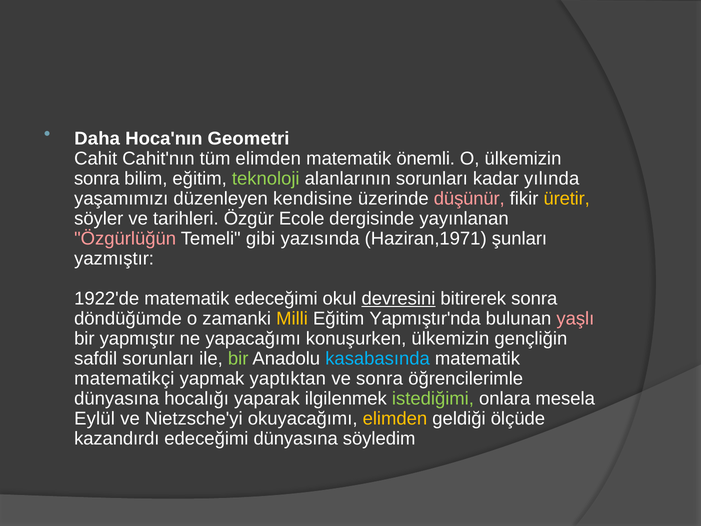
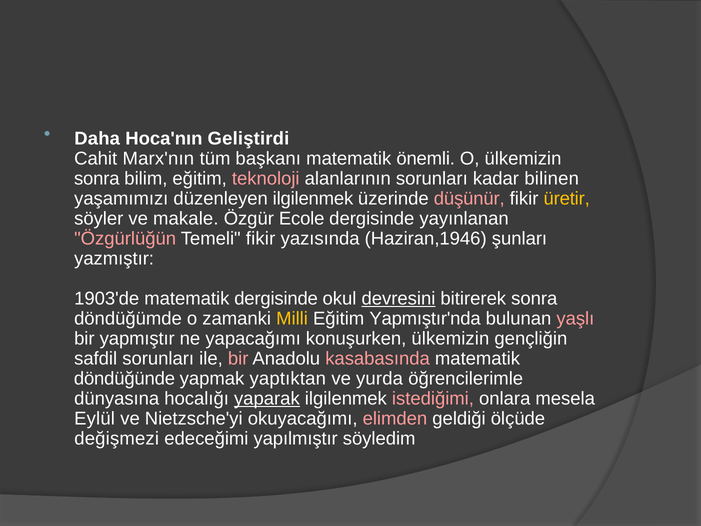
Geometri: Geometri -> Geliştirdi (248, 139)
Cahit'nın: Cahit'nın -> Marx'nın (158, 158)
tüm elimden: elimden -> başkanı (268, 158)
teknoloji colour: light green -> pink (266, 178)
yılında: yılında -> bilinen (552, 178)
düzenleyen kendisine: kendisine -> ilgilenmek (313, 198)
tarihleri: tarihleri -> makale (186, 218)
Temeli gibi: gibi -> fikir (261, 238)
Haziran,1971: Haziran,1971 -> Haziran,1946 (426, 238)
1922'de: 1922'de -> 1903'de (107, 298)
matematik edeceğimi: edeceğimi -> dergisinde (276, 298)
bir colour: light green -> pink (238, 358)
kasabasında colour: light blue -> pink (378, 358)
matematikçi: matematikçi -> döndüğünde (124, 378)
ve sonra: sonra -> yurda (380, 378)
yaparak underline: none -> present (267, 398)
istediğimi colour: light green -> pink (433, 398)
elimden colour: yellow -> pink (395, 418)
kazandırdı: kazandırdı -> değişmezi (117, 438)
edeceğimi dünyasına: dünyasına -> yapılmıştır (296, 438)
